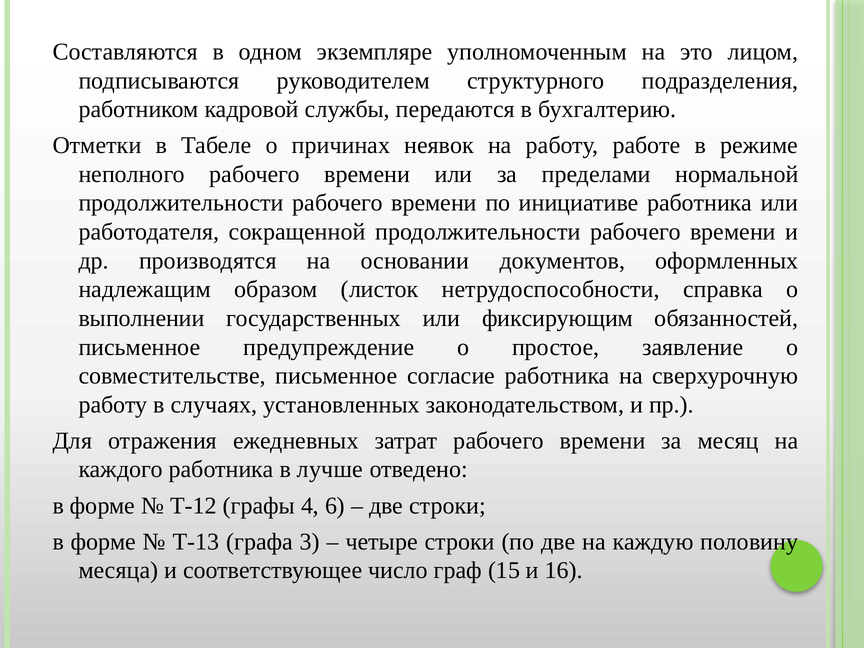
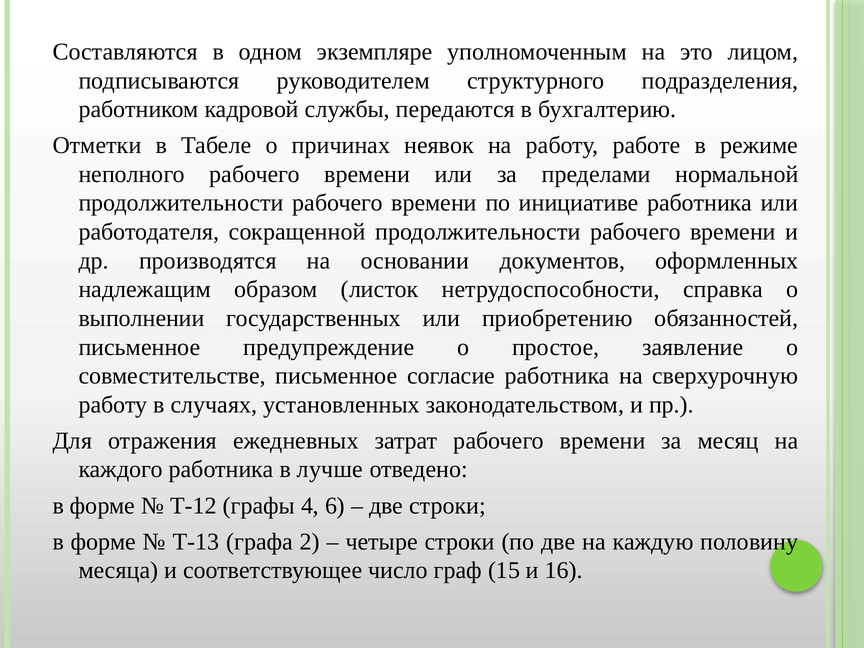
фиксирующим: фиксирующим -> приобретению (557, 318)
3: 3 -> 2 (310, 542)
